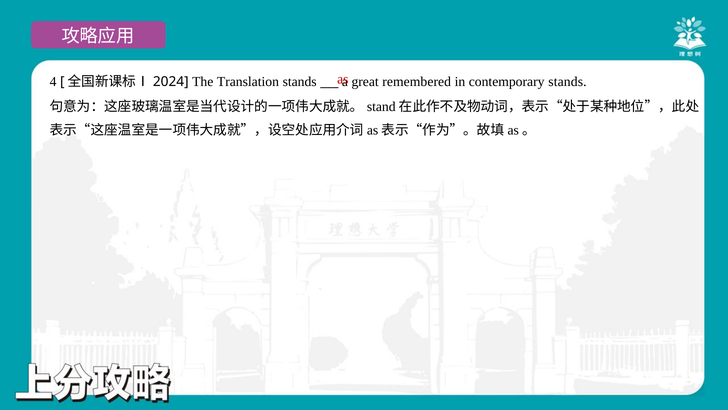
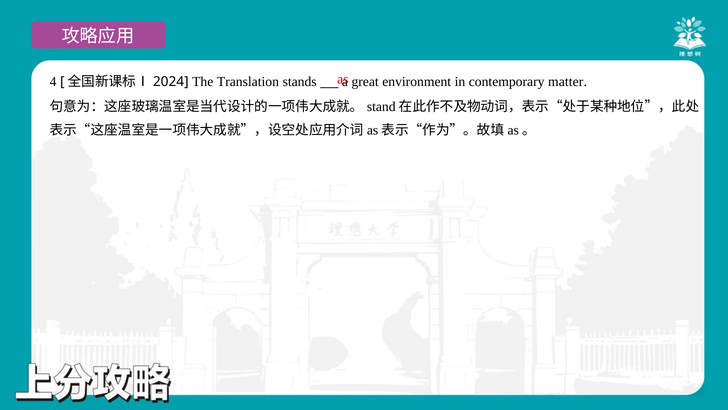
remembered: remembered -> environment (417, 81)
contemporary stands: stands -> matter (567, 81)
